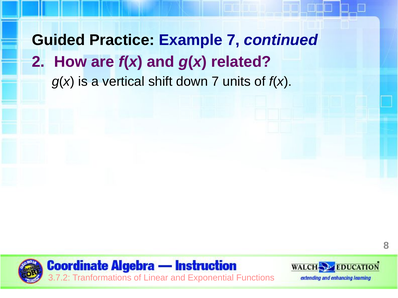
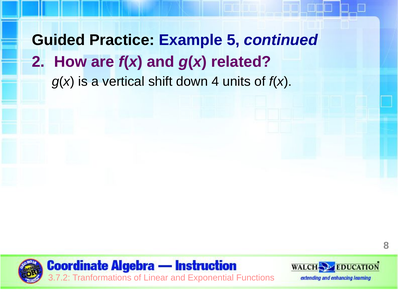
Example 7: 7 -> 5 (233, 40)
down 7: 7 -> 4 (215, 82)
